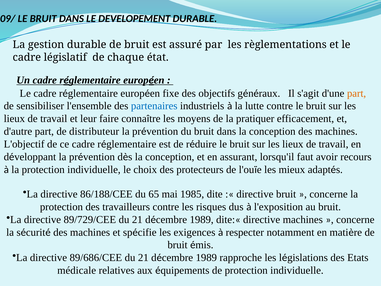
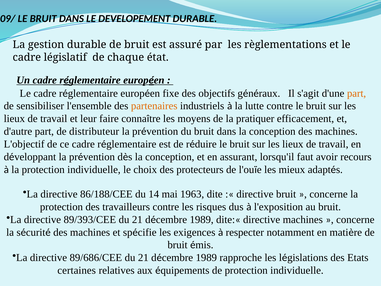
partenaires colour: blue -> orange (154, 106)
65: 65 -> 14 (154, 194)
1985: 1985 -> 1963 (192, 194)
89/729/CEE: 89/729/CEE -> 89/393/CEE (90, 219)
médicale: médicale -> certaines (77, 270)
